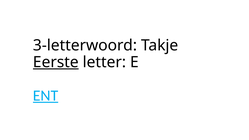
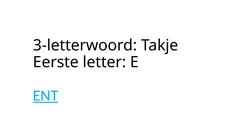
Eerste underline: present -> none (56, 62)
